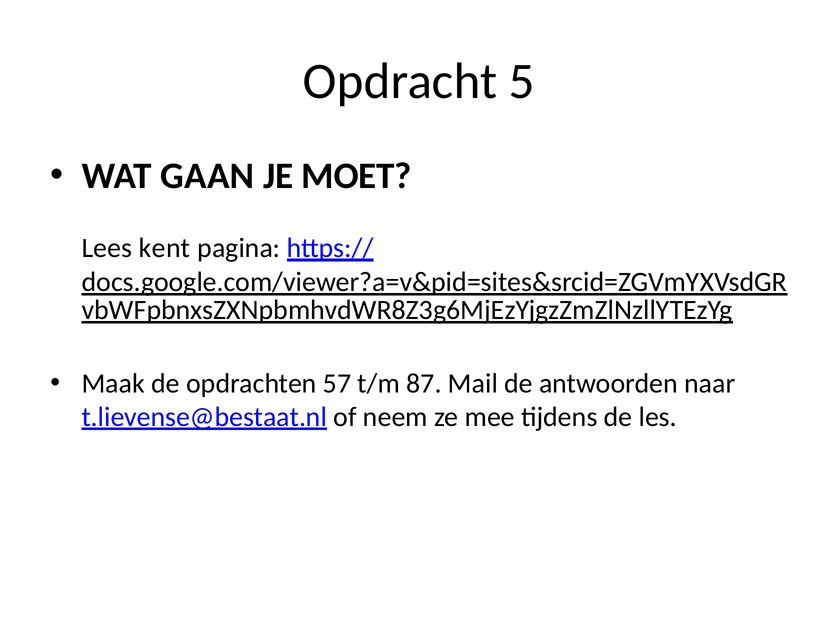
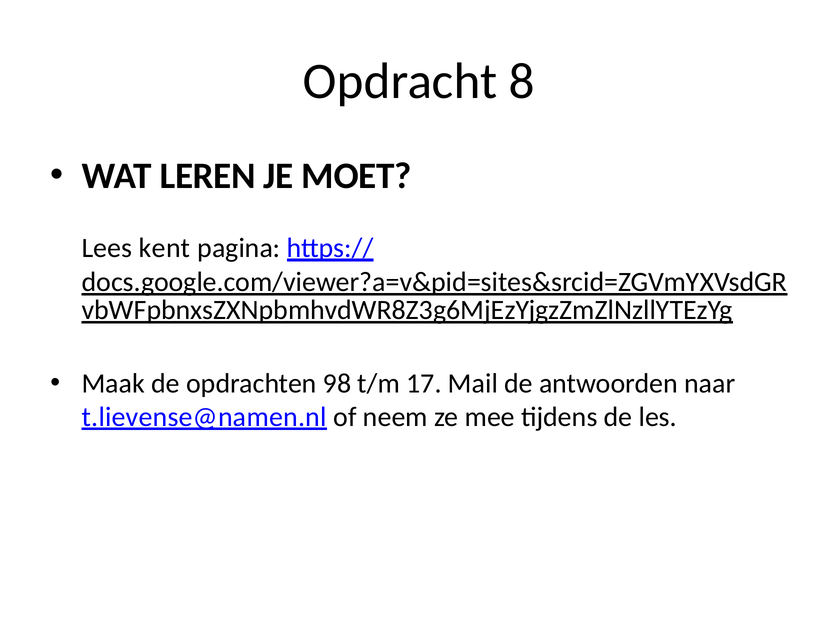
5: 5 -> 8 (522, 81)
GAAN: GAAN -> LEREN (208, 176)
57: 57 -> 98 (337, 383)
87: 87 -> 17 (424, 383)
t.lievense@bestaat.nl: t.lievense@bestaat.nl -> t.lievense@namen.nl (204, 417)
